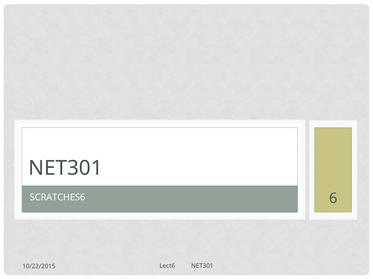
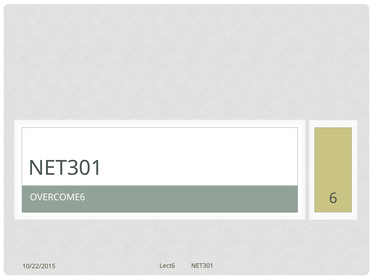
SCRATCHES6: SCRATCHES6 -> OVERCOME6 (58, 198)
